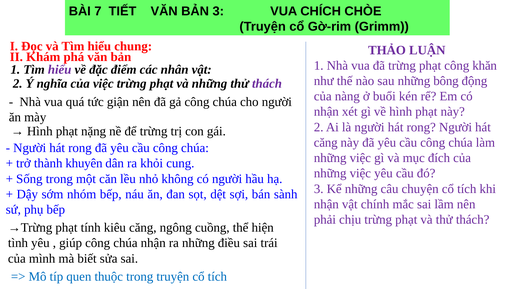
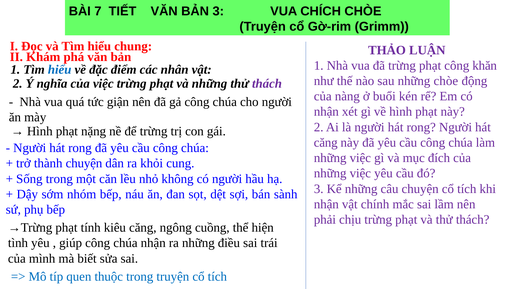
hiểu colour: purple -> blue (60, 69)
những bông: bông -> chòe (446, 81)
thành khuyên: khuyên -> chuyện (84, 163)
